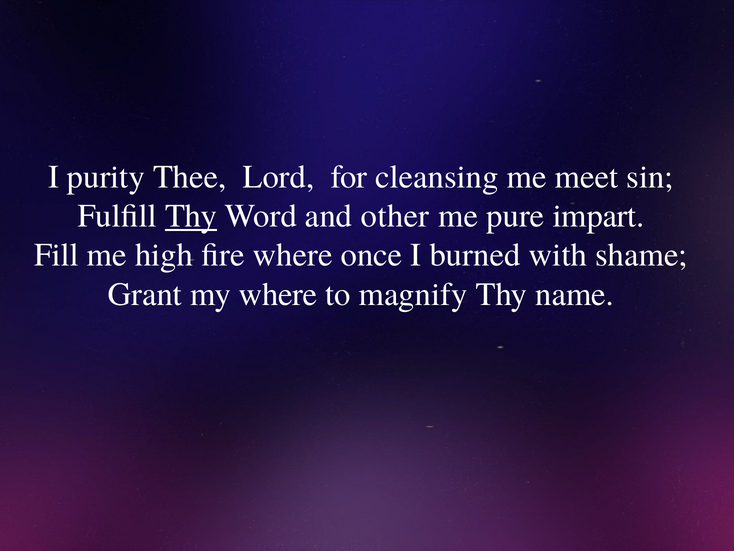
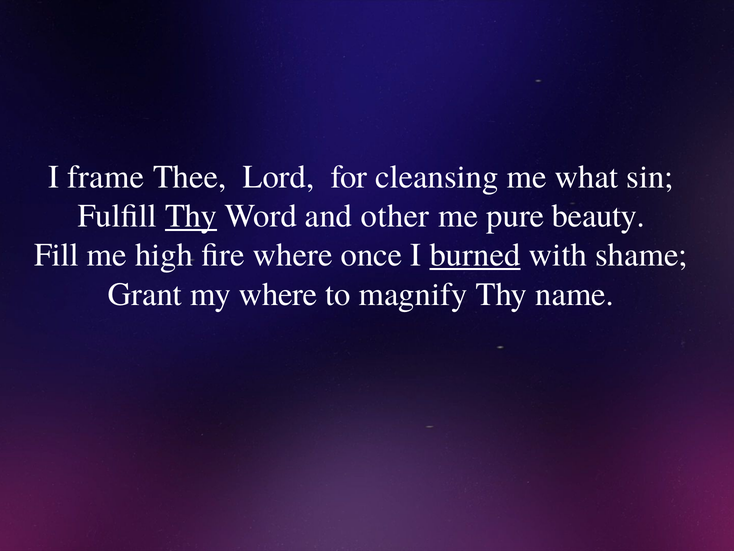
purity: purity -> frame (106, 177)
meet: meet -> what (586, 177)
impart: impart -> beauty (599, 216)
burned underline: none -> present (475, 255)
